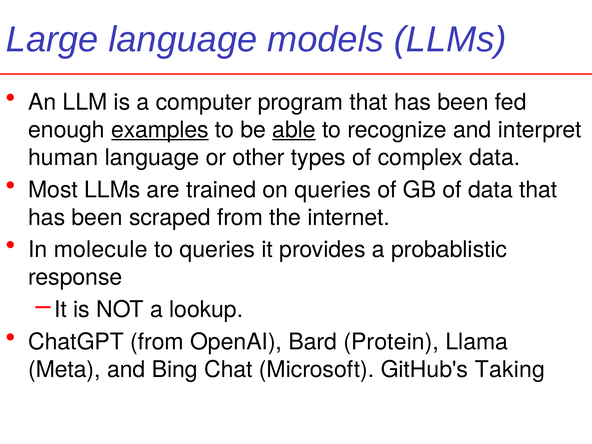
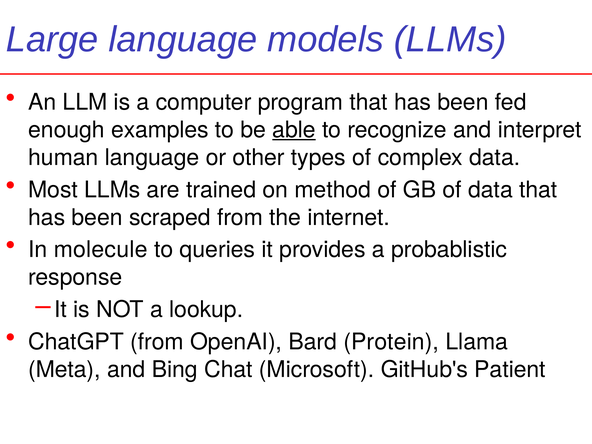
examples underline: present -> none (160, 130)
on queries: queries -> method (333, 190)
Taking: Taking -> Patient (510, 369)
